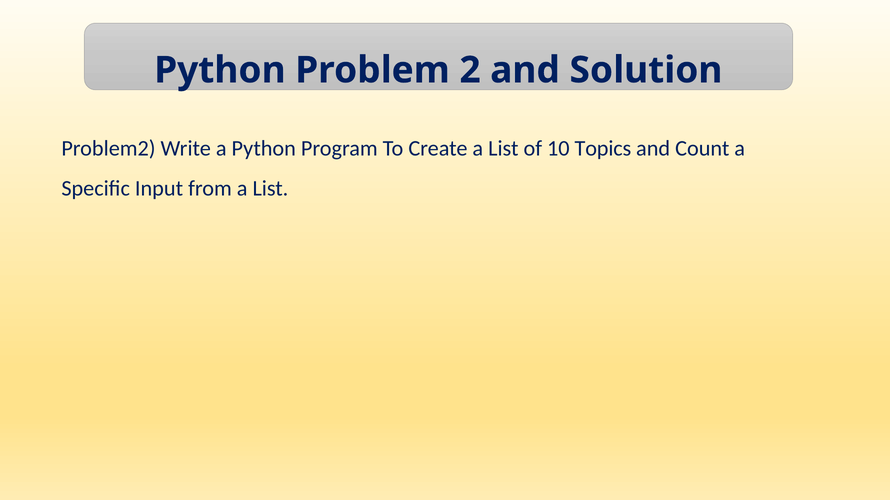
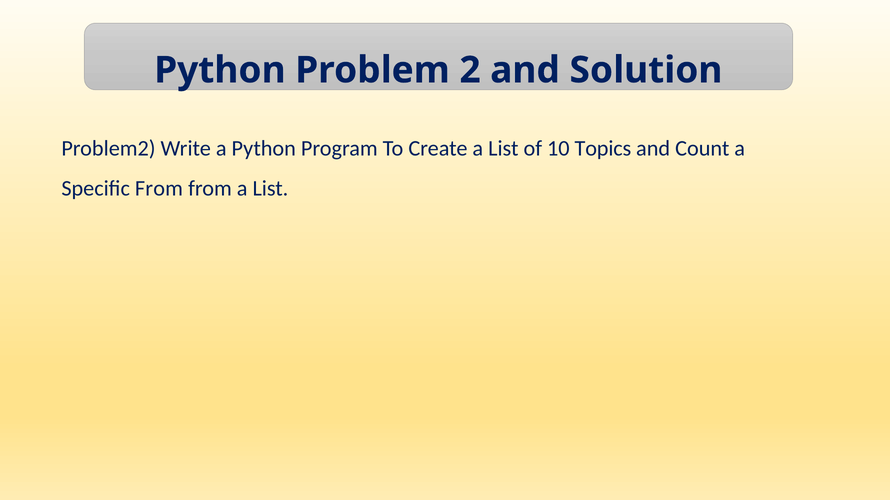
Specific Input: Input -> From (159, 189)
